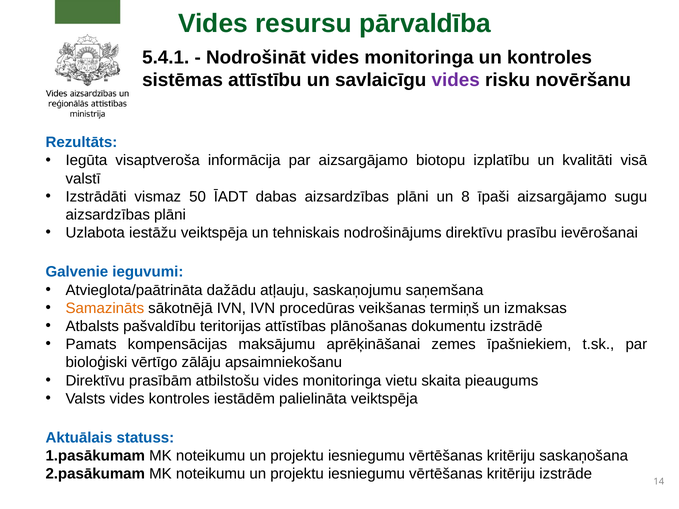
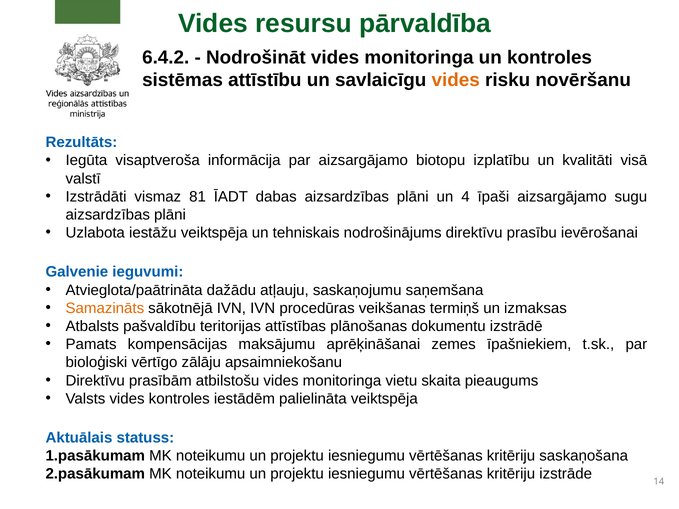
5.4.1: 5.4.1 -> 6.4.2 (166, 58)
vides colour: purple -> orange (456, 80)
50: 50 -> 81 (198, 197)
8: 8 -> 4 (465, 197)
